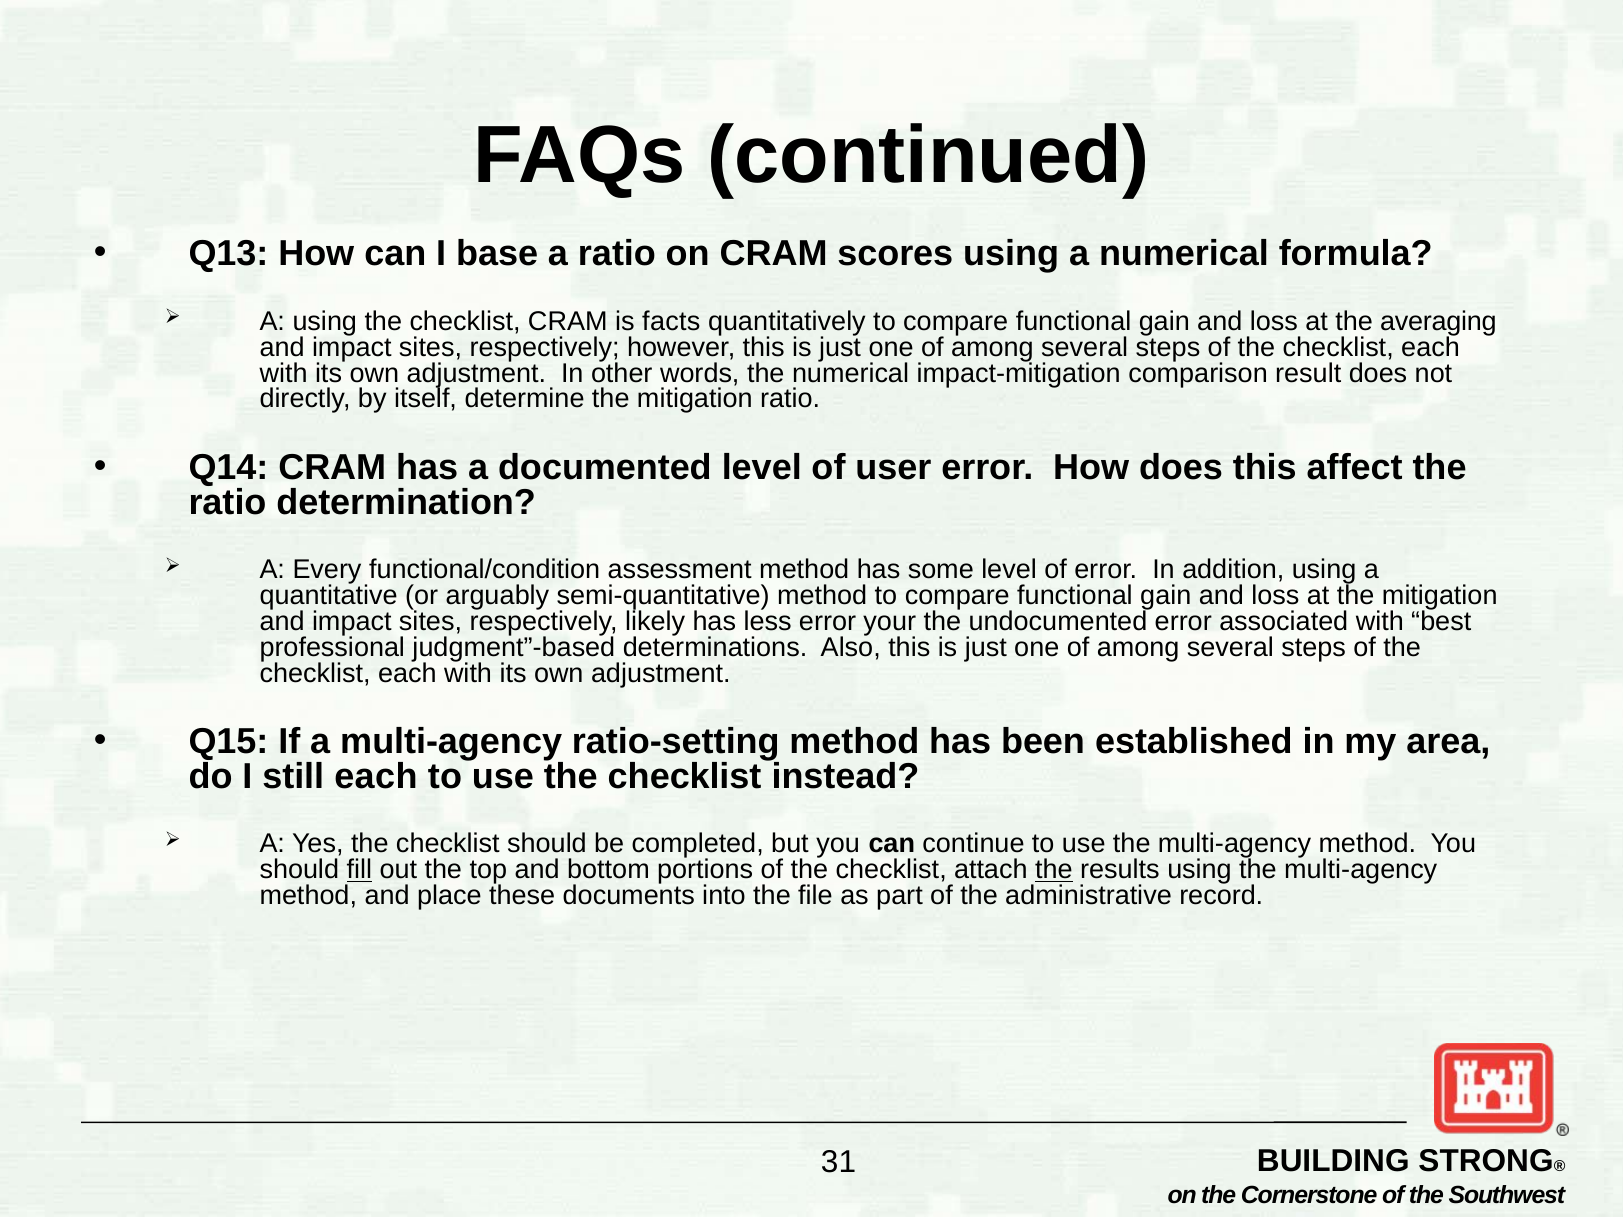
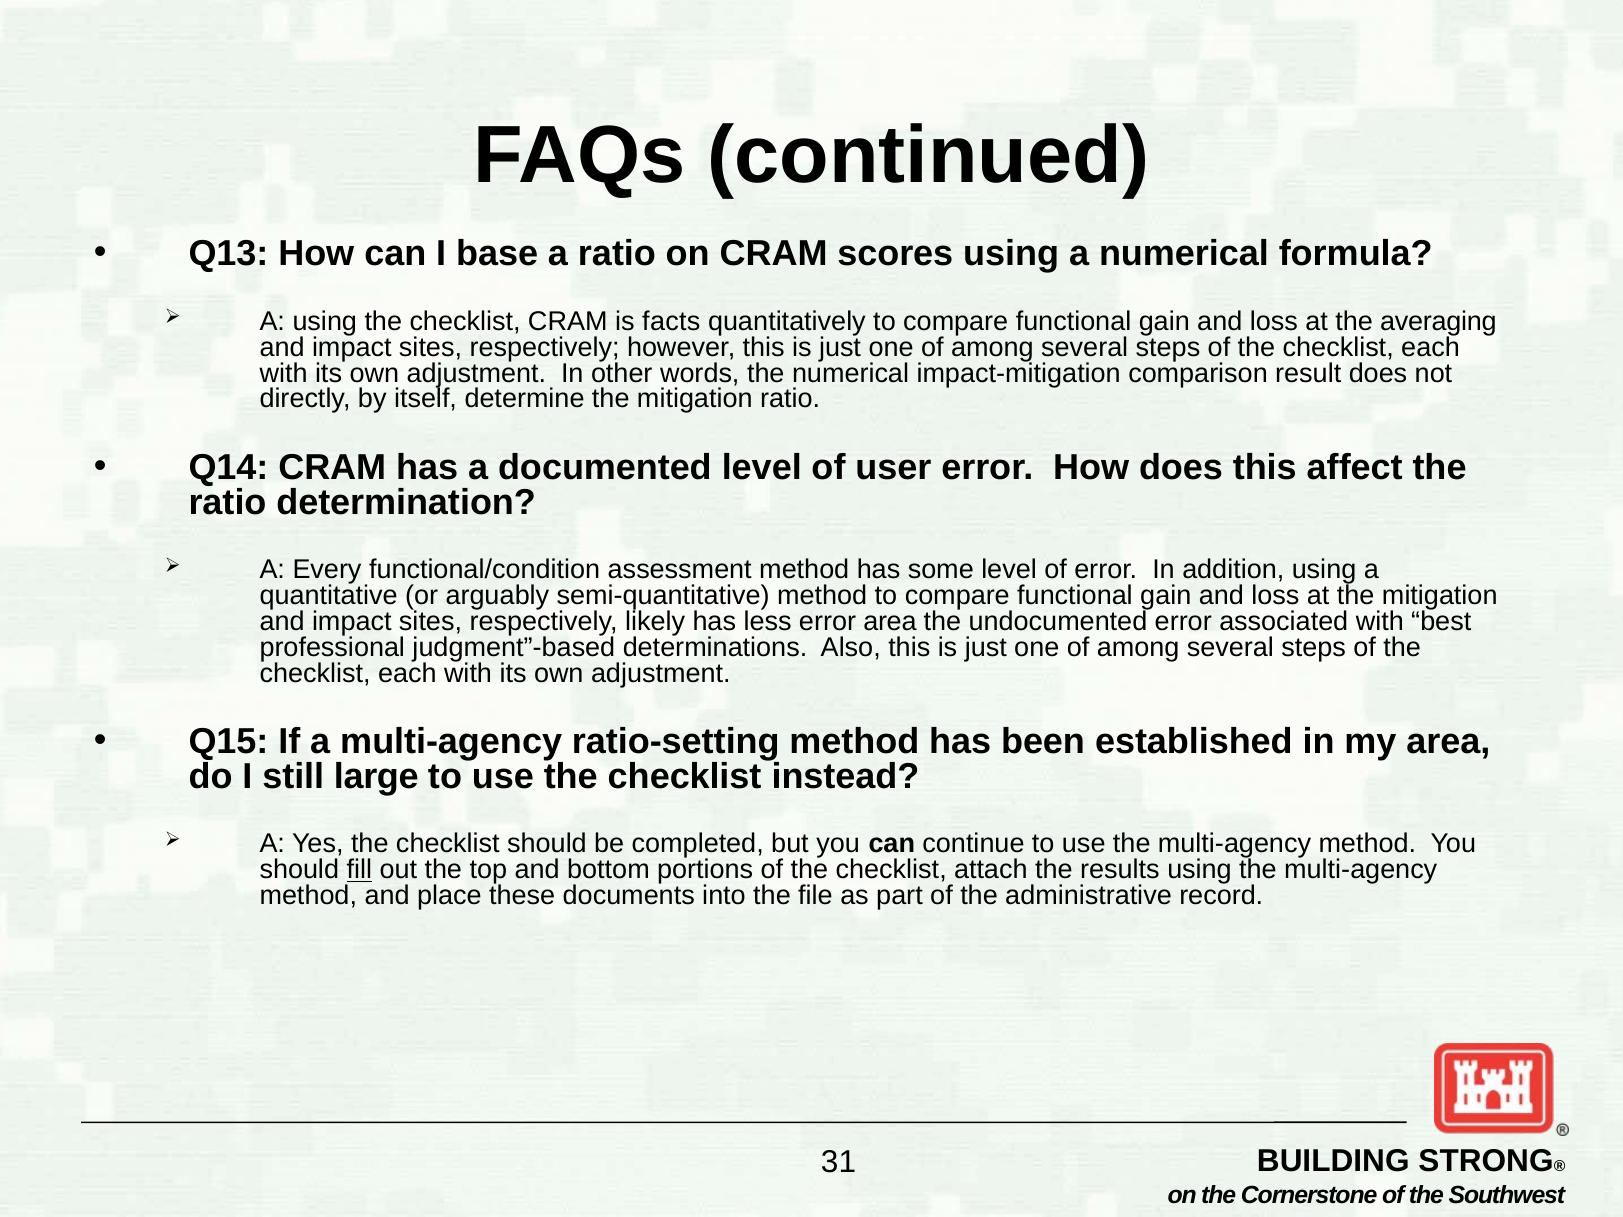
error your: your -> area (890, 622)
still each: each -> large (376, 777)
the underline: present -> none (1054, 870)
